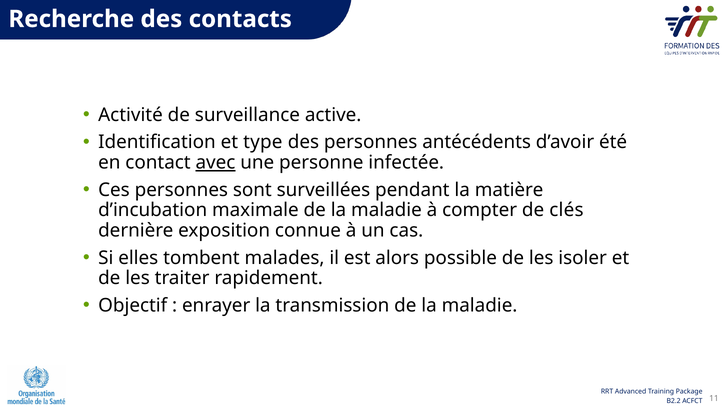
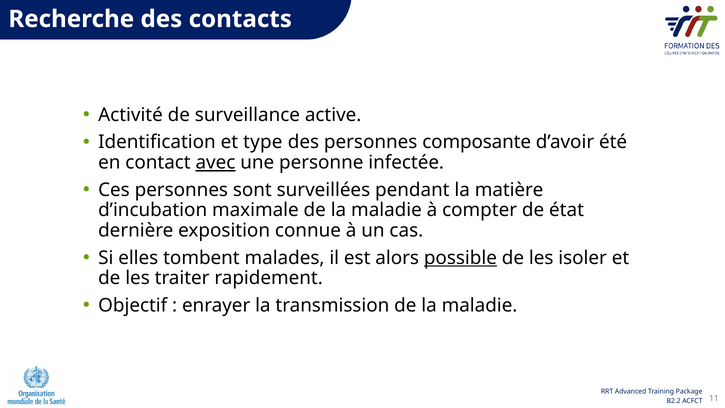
antécédents: antécédents -> composante (477, 142)
clés: clés -> état (567, 210)
possible underline: none -> present (460, 258)
